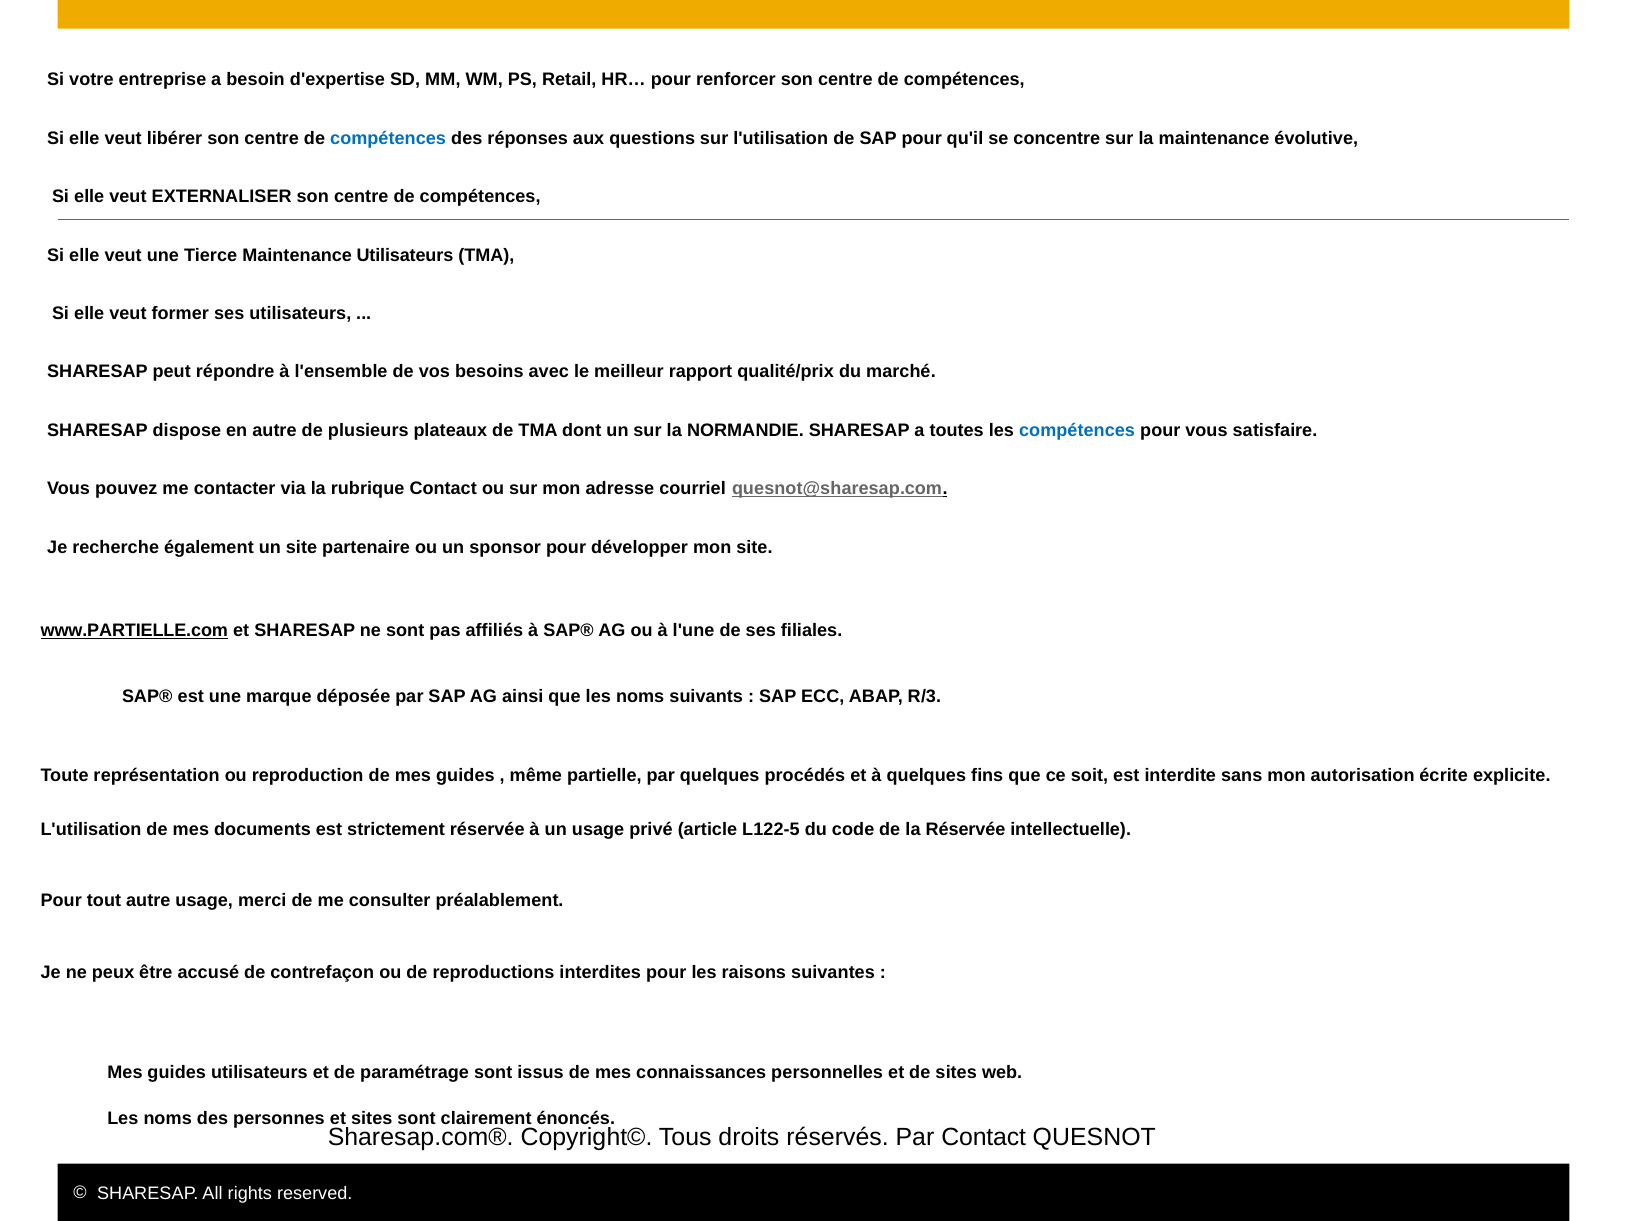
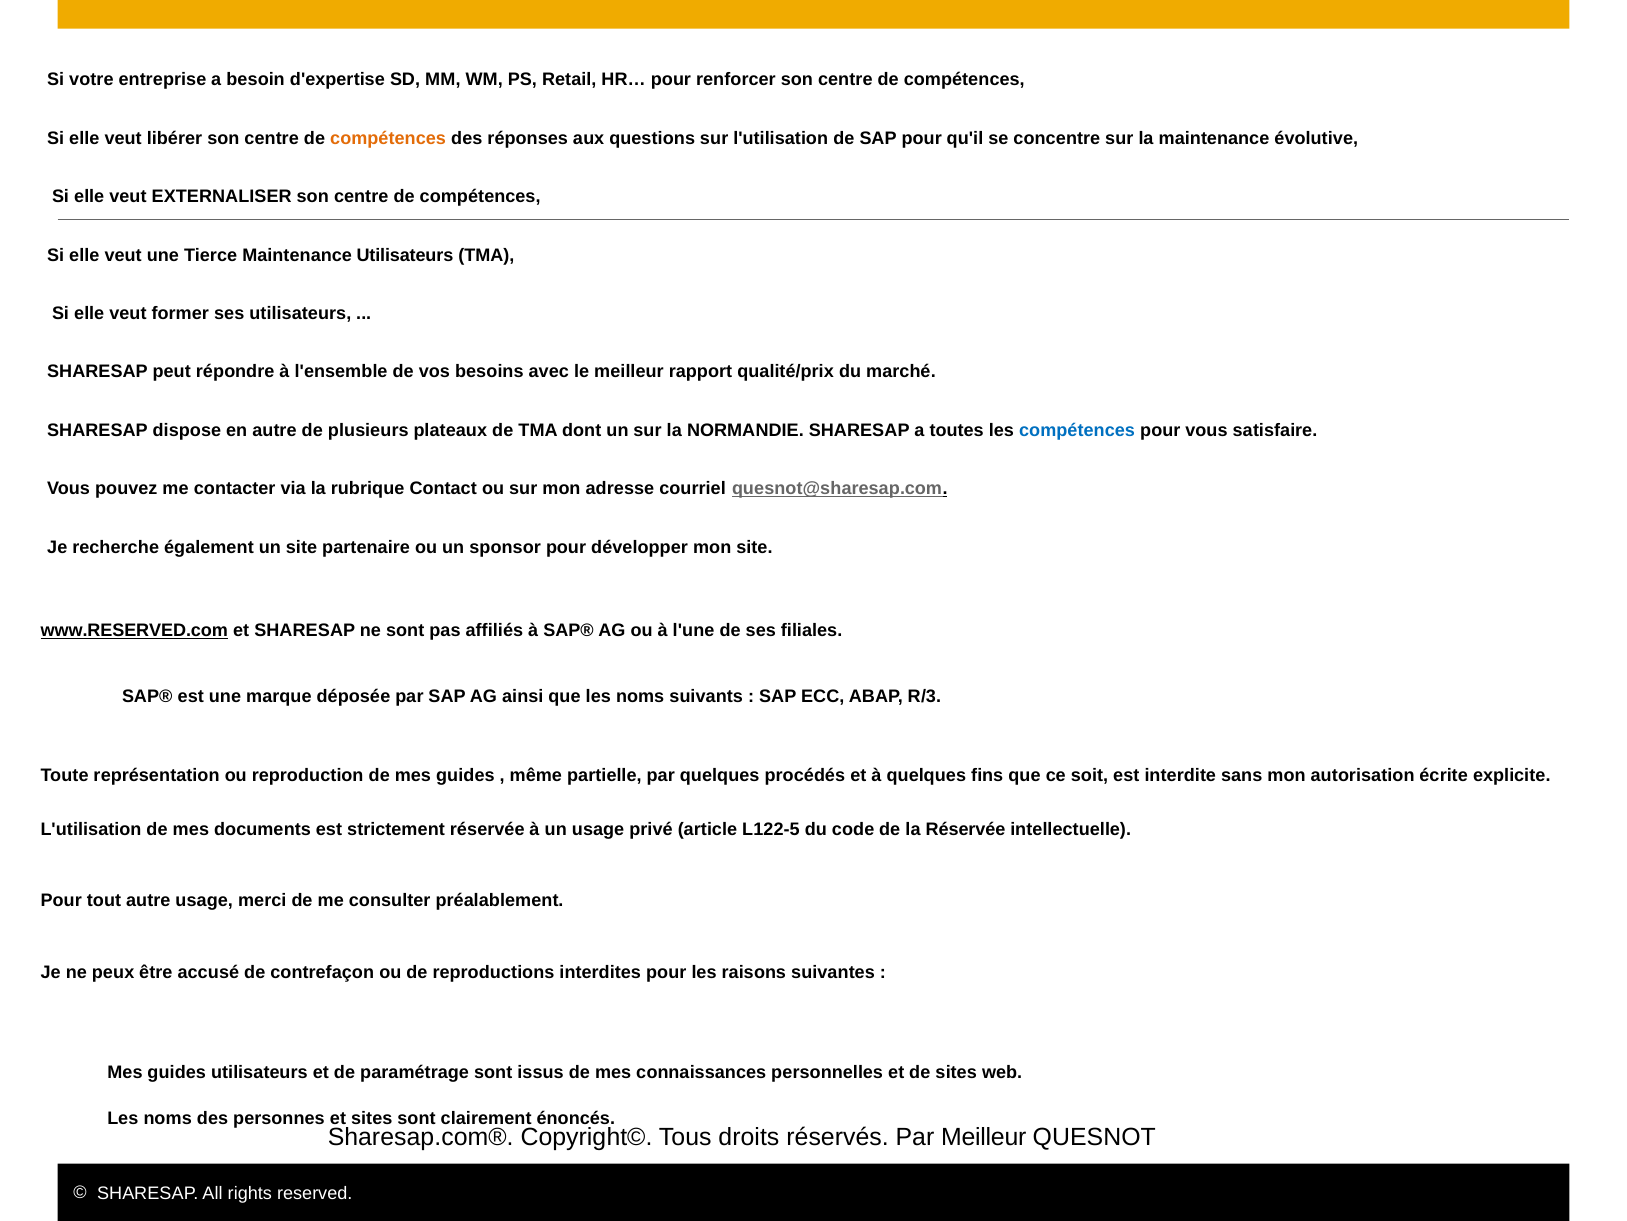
compétences colour: blue -> orange (388, 138)
www.PARTIELLE.com: www.PARTIELLE.com -> www.RESERVED.com (134, 630)
Par Contact: Contact -> Meilleur (984, 1136)
